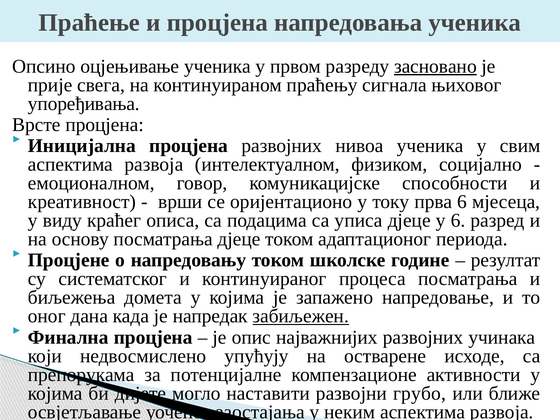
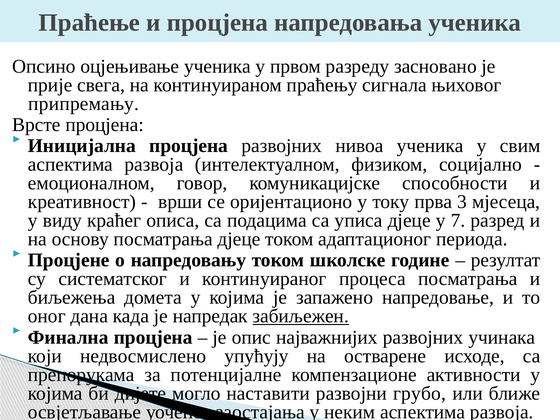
засновано underline: present -> none (435, 66)
упоређивања: упоређивања -> припремању (84, 104)
прва 6: 6 -> 3 (462, 202)
у 6: 6 -> 7 (458, 220)
